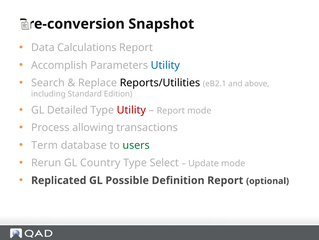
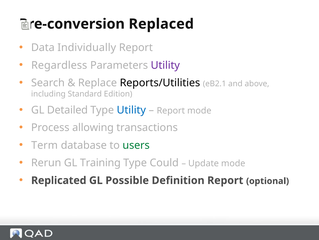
Snapshot: Snapshot -> Replaced (161, 24)
Calculations: Calculations -> Individually (87, 48)
Accomplish: Accomplish -> Regardless (59, 65)
Utility colour: blue -> purple (165, 65)
Utility colour: red -> blue (131, 110)
Country: Country -> Training (100, 162)
Select: Select -> Could (164, 162)
